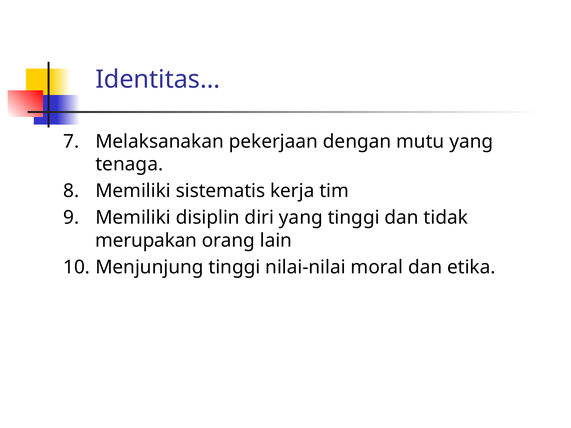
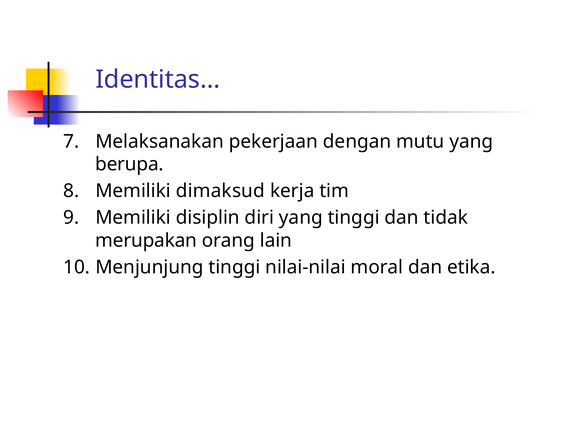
tenaga: tenaga -> berupa (129, 164)
sistematis: sistematis -> dimaksud (220, 191)
